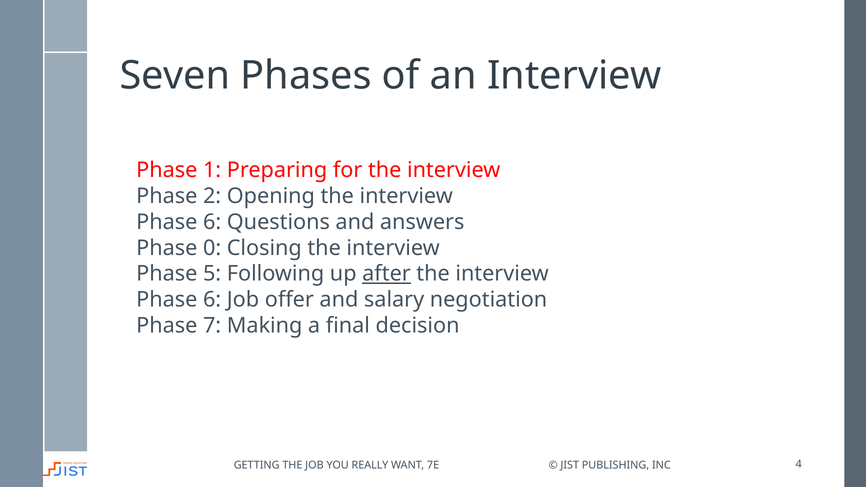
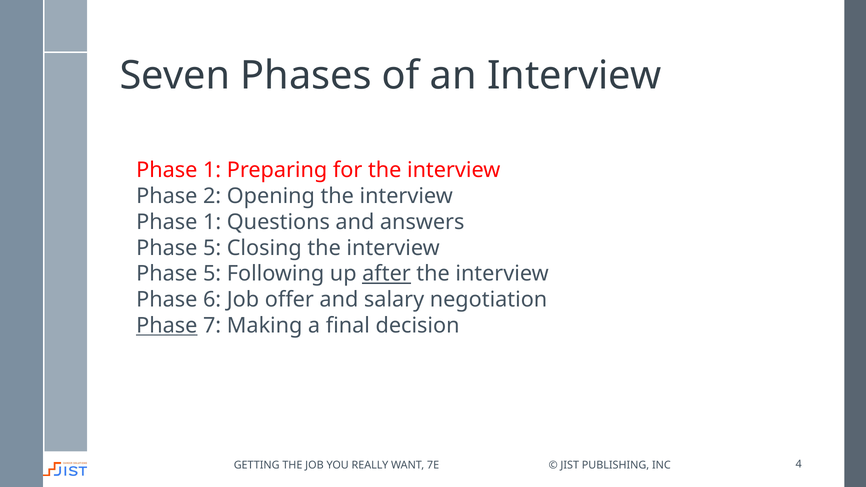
6: 6 -> 1 (212, 222)
0: 0 -> 5 (212, 248)
Phase underline: none -> present (167, 326)
